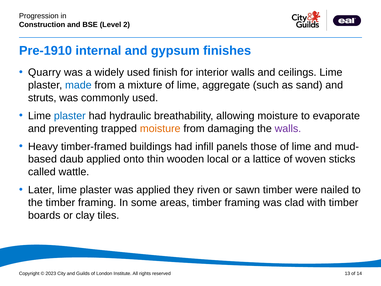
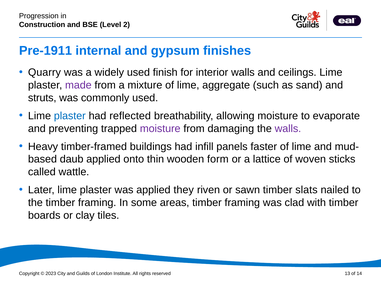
Pre-1910: Pre-1910 -> Pre-1911 (45, 51)
made colour: blue -> purple (78, 85)
hydraulic: hydraulic -> reflected (130, 116)
moisture colour: orange -> purple (160, 128)
those: those -> faster (264, 146)
local: local -> form (218, 159)
were: were -> slats (306, 190)
